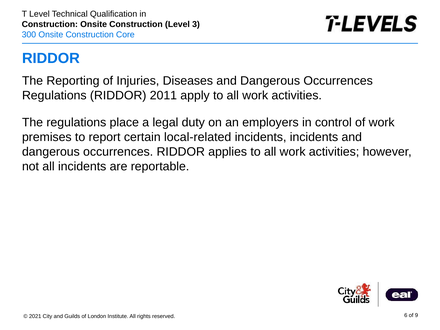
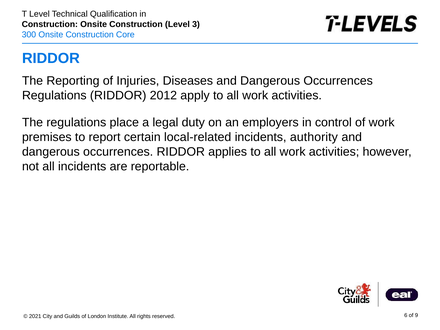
2011: 2011 -> 2012 (163, 96)
incidents incidents: incidents -> authority (314, 137)
